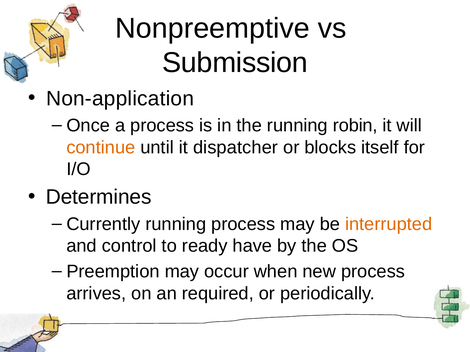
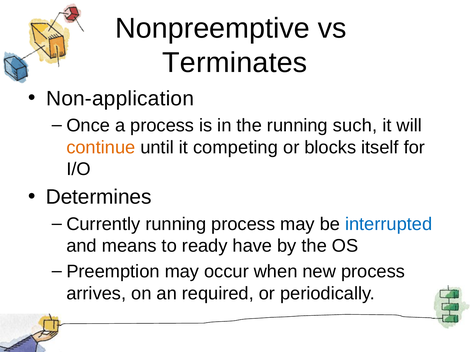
Submission: Submission -> Terminates (235, 63)
robin: robin -> such (355, 126)
dispatcher: dispatcher -> competing (236, 148)
interrupted colour: orange -> blue (389, 224)
control: control -> means (129, 246)
